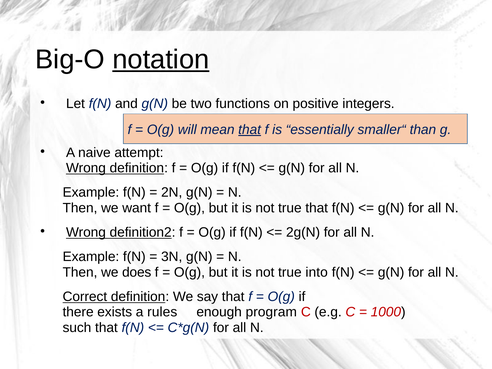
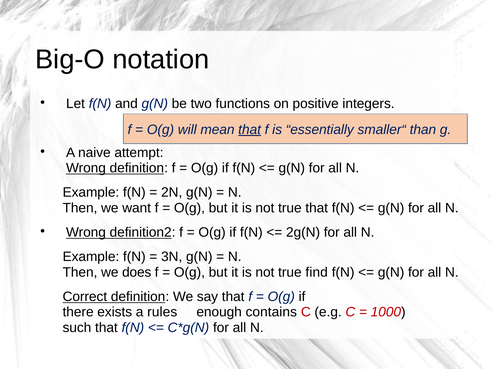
notation underline: present -> none (161, 59)
into: into -> find (317, 272)
program: program -> contains (271, 312)
